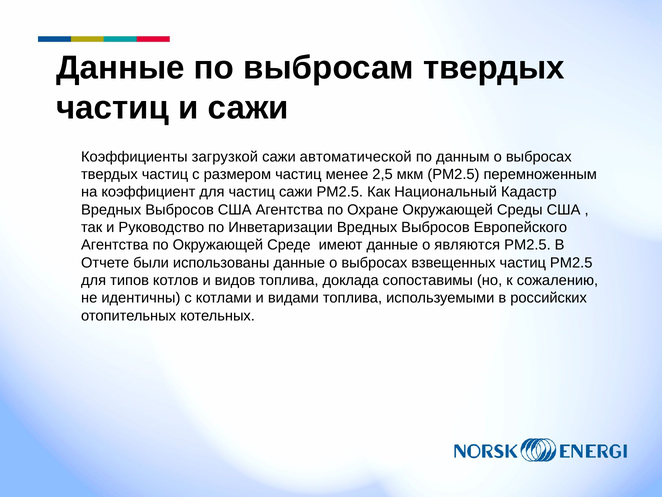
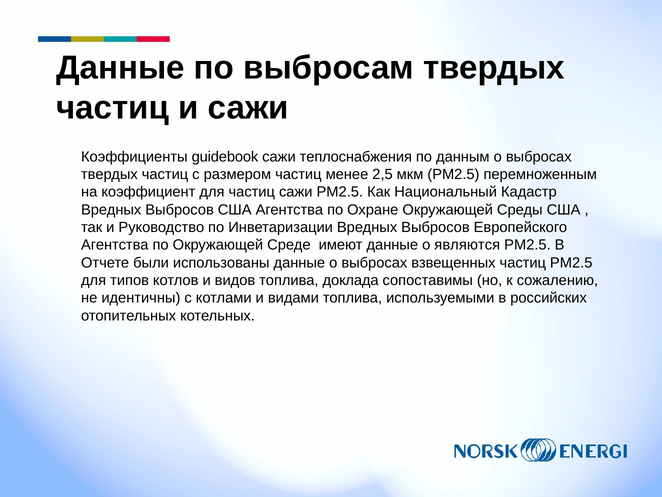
загрузкой: загрузкой -> guidebook (225, 157)
автоматической: автоматической -> теплоснабжения (356, 157)
